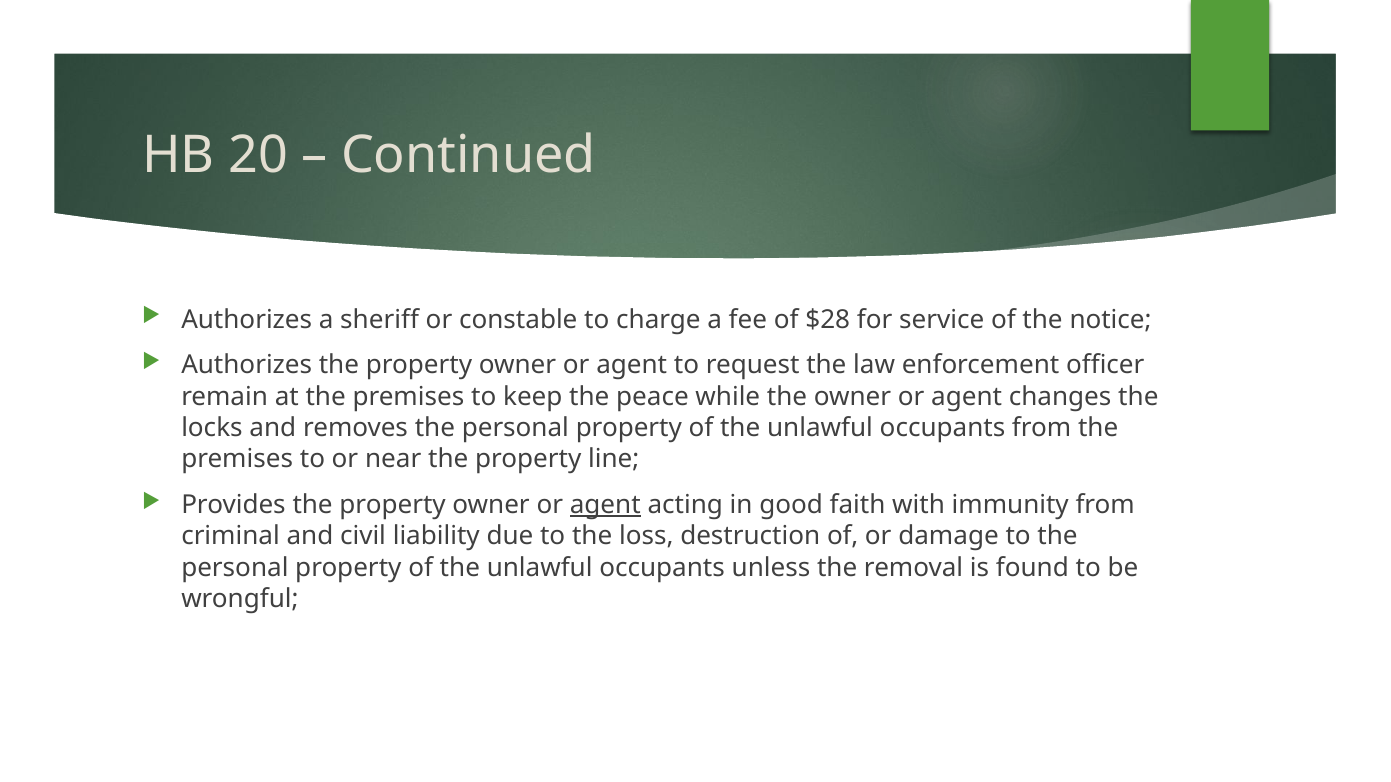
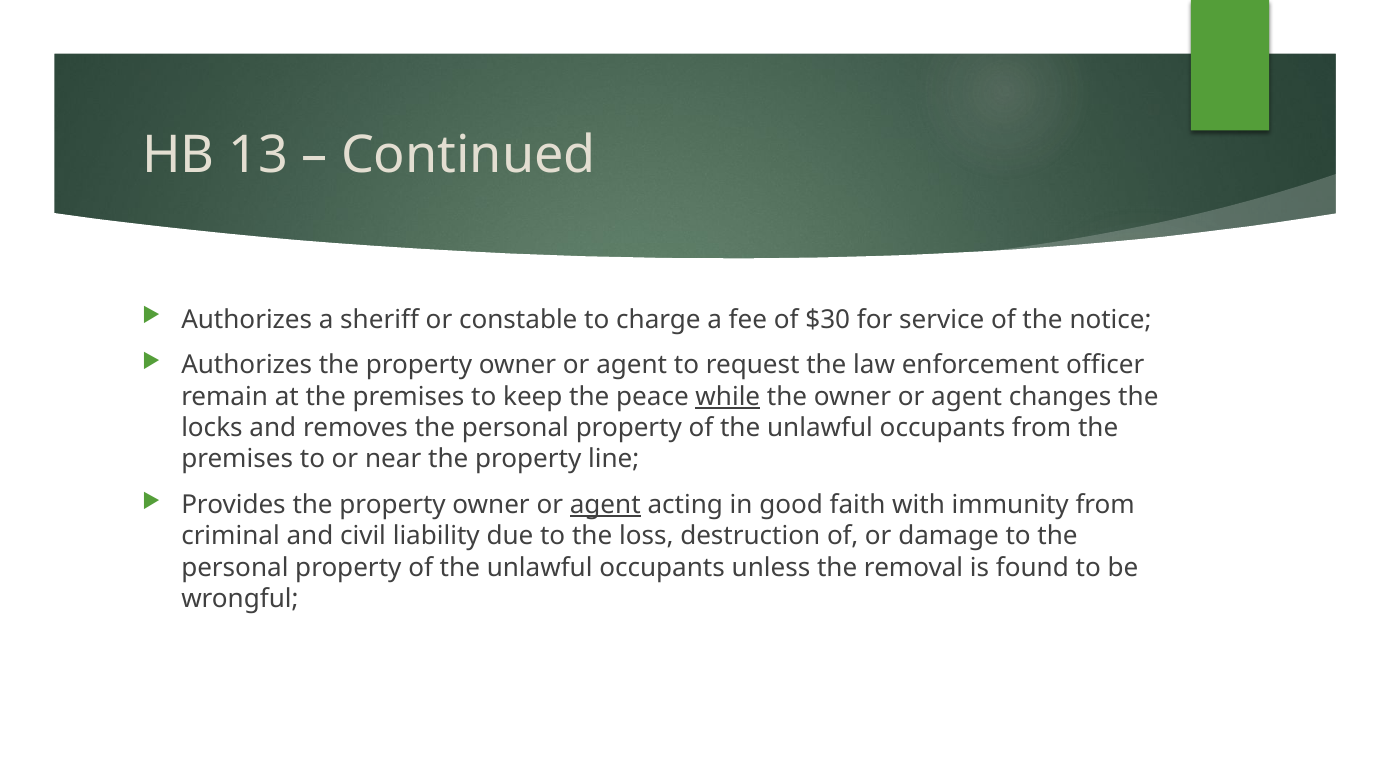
20: 20 -> 13 (258, 155)
$28: $28 -> $30 (828, 320)
while underline: none -> present (728, 397)
